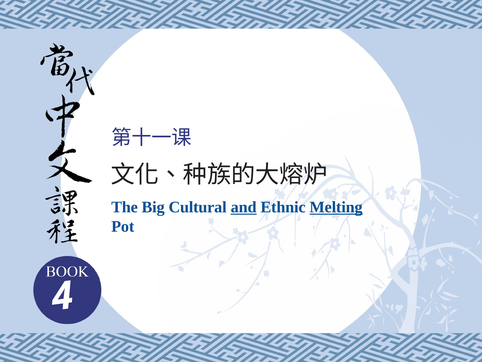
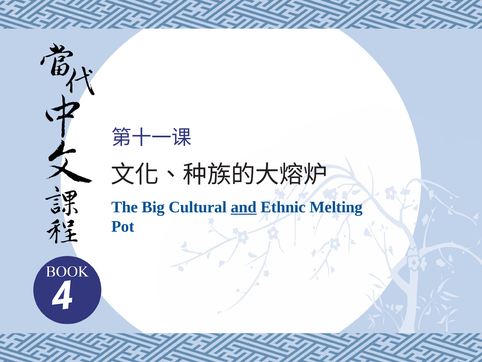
Melting underline: present -> none (336, 207)
